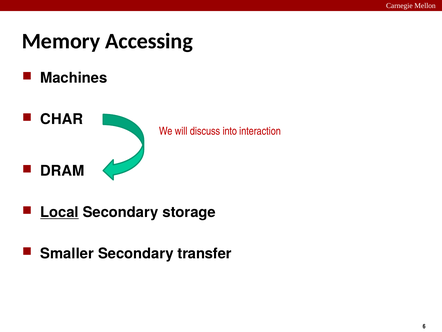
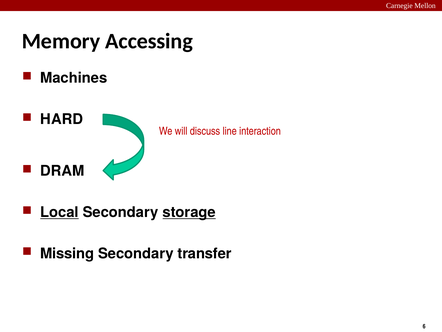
CHAR: CHAR -> HARD (62, 119)
into: into -> line (230, 131)
storage underline: none -> present (189, 212)
Smaller: Smaller -> Missing (67, 253)
